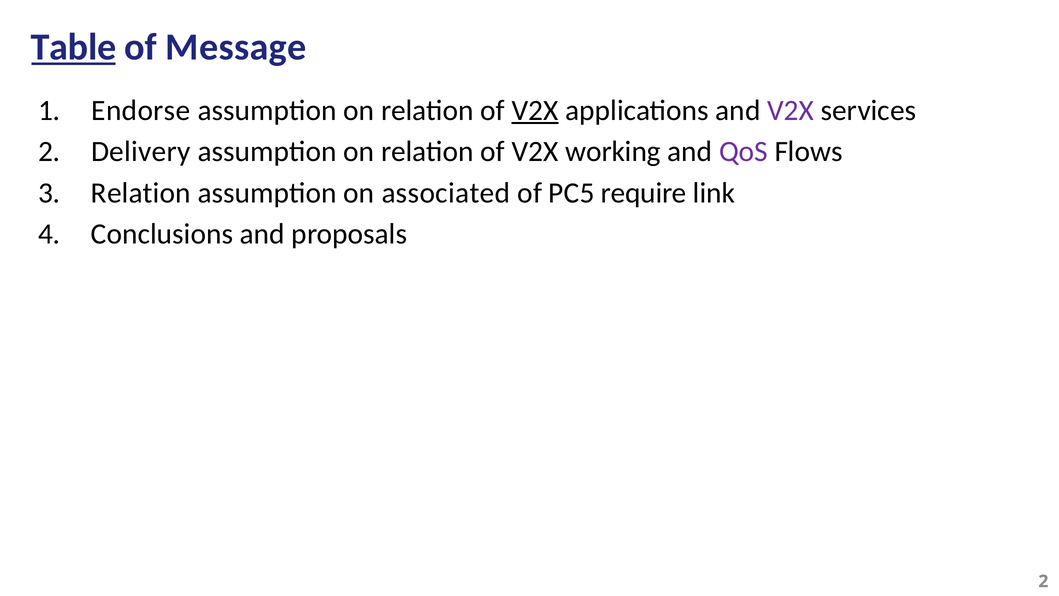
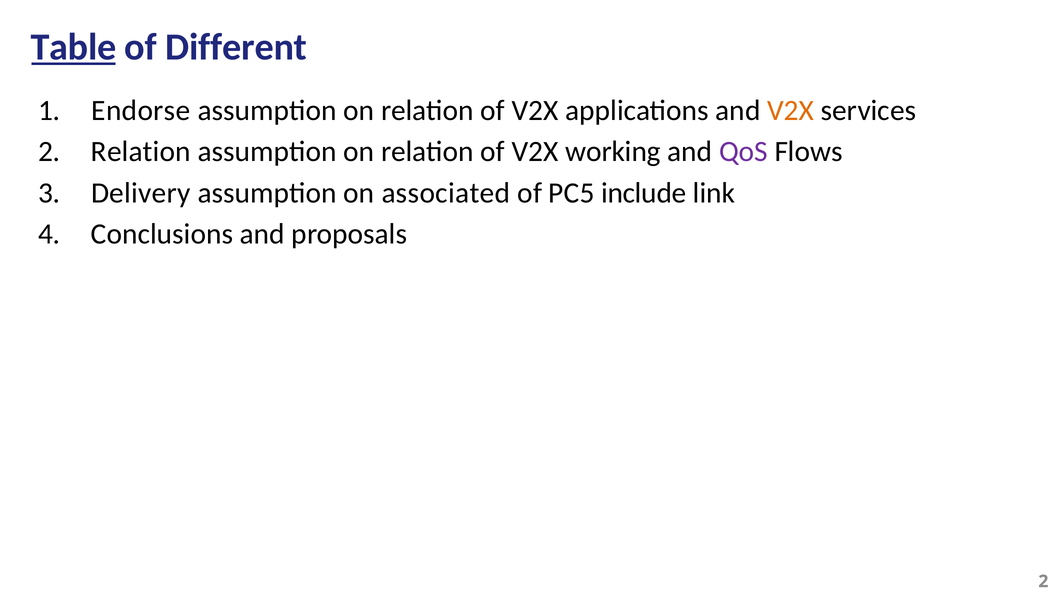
Message: Message -> Different (236, 47)
V2X underline: present -> none (535, 110)
V2X colour: purple -> orange (791, 110)
2 Delivery: Delivery -> Relation (141, 151)
Relation: Relation -> Delivery (141, 193)
require: require -> include (644, 193)
